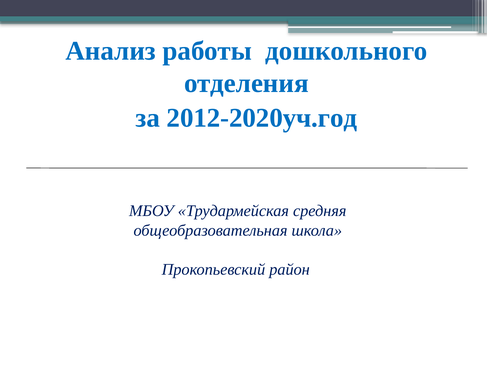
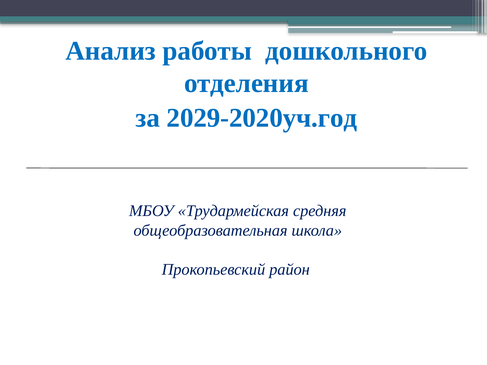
2012-2020уч.год: 2012-2020уч.год -> 2029-2020уч.год (262, 118)
